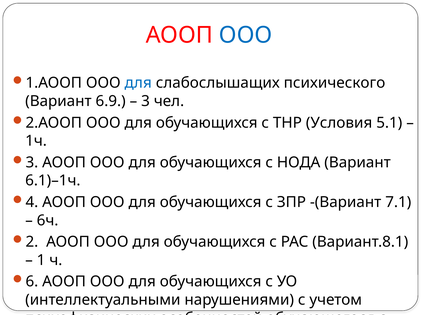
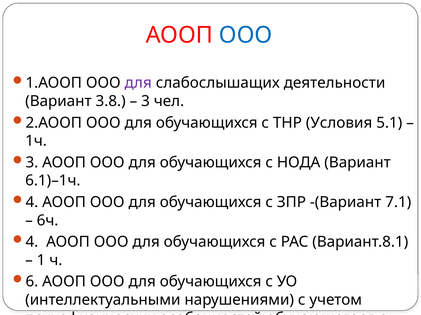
для colour: blue -> purple (138, 83)
психического: психического -> деятельности (335, 83)
6.9: 6.9 -> 3.8 (111, 101)
2: 2 -> 4 (32, 242)
